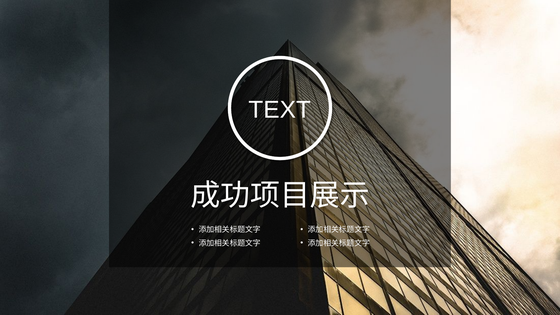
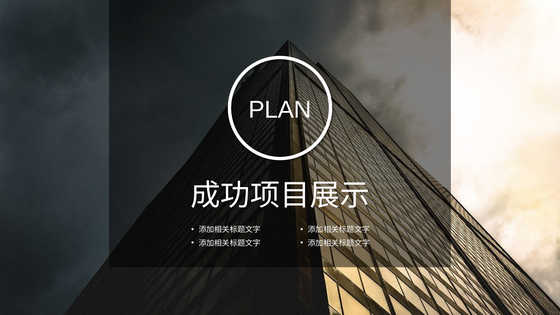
TEXT: TEXT -> PLAN (280, 110)
